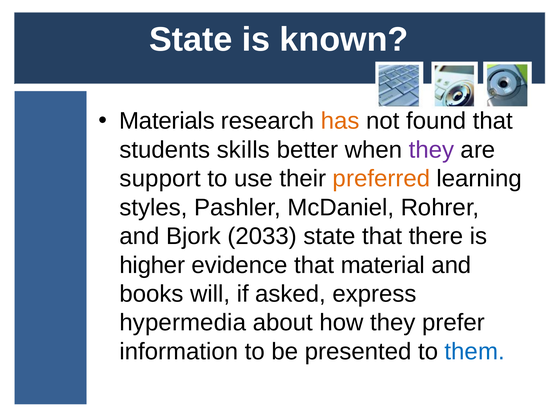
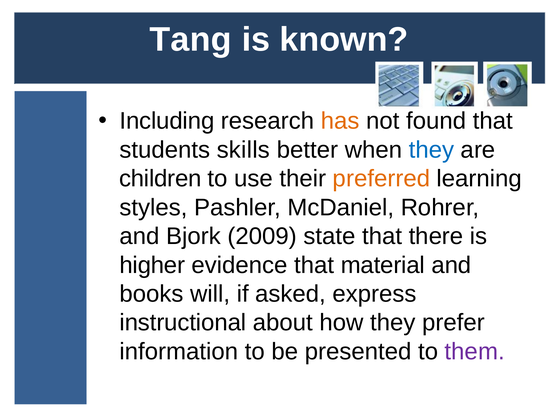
State: State -> Tang (191, 40)
Materials: Materials -> Including (167, 121)
they colour: purple -> blue (431, 150)
support: support -> children (160, 179)
2033: 2033 -> 2009 (262, 237)
hypermedia: hypermedia -> instructional (183, 323)
them colour: blue -> purple (475, 352)
